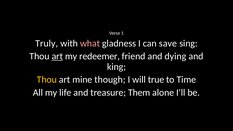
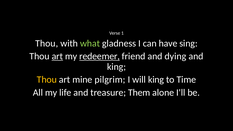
Truly: Truly -> Thou (47, 43)
what colour: pink -> light green (90, 43)
save: save -> have (168, 43)
redeemer underline: none -> present (99, 56)
though: though -> pilgrim (110, 80)
will true: true -> king (156, 80)
